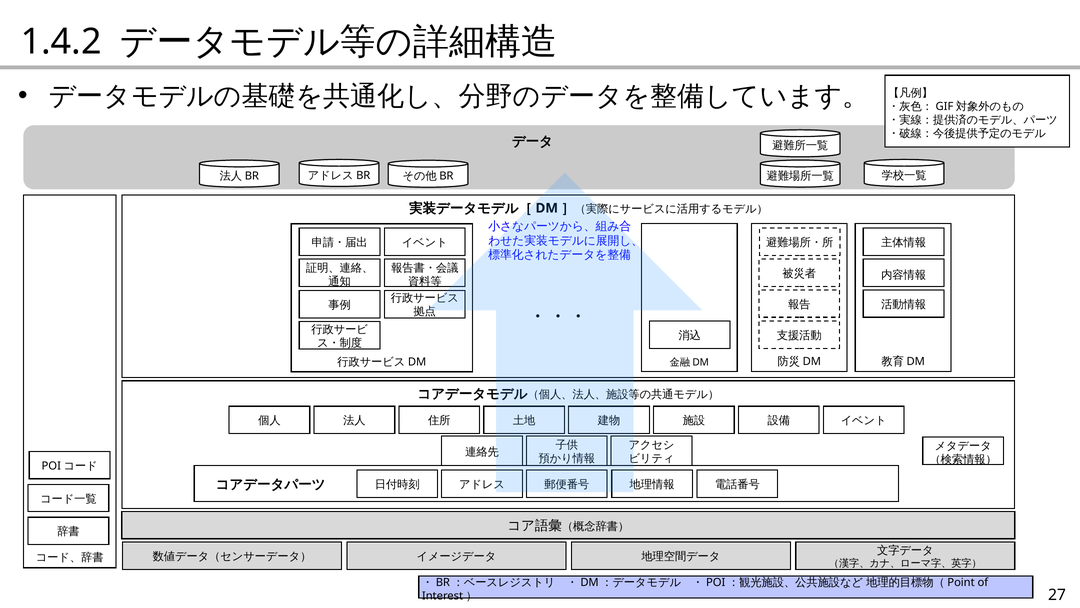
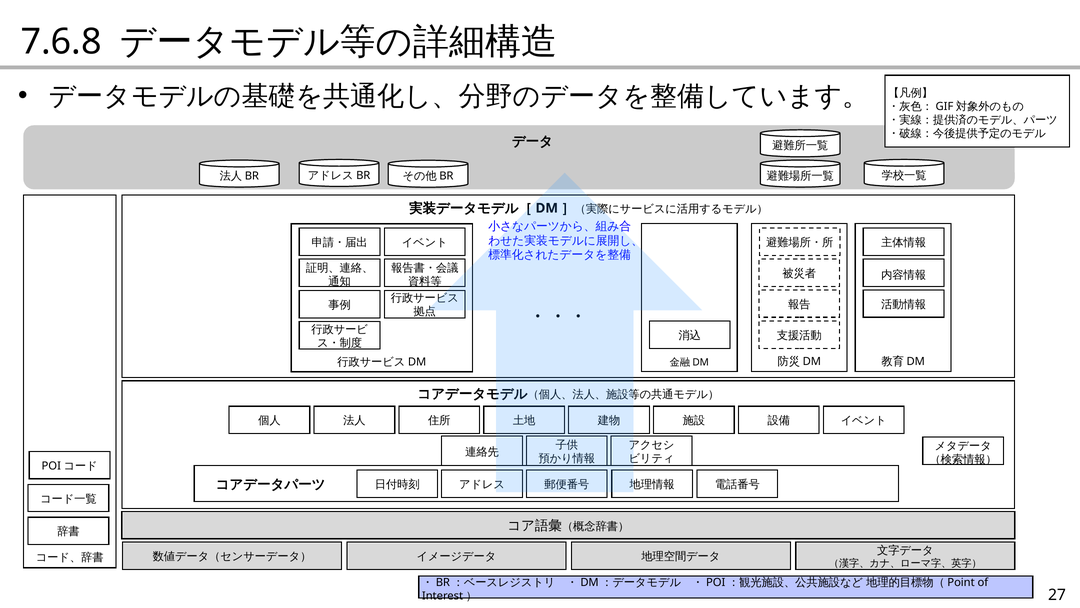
1.4.2: 1.4.2 -> 7.6.8 (61, 42)
